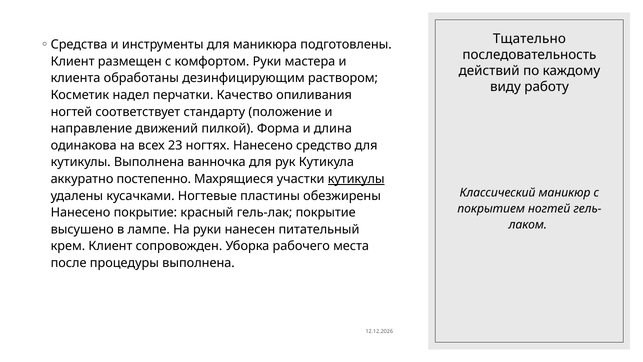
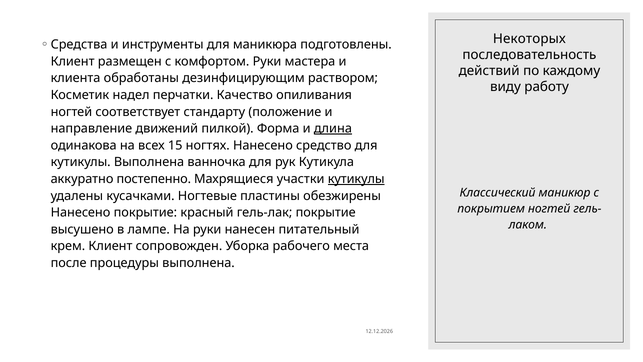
Тщательно: Тщательно -> Некоторых (529, 39)
длина underline: none -> present (333, 129)
23: 23 -> 15 (175, 145)
